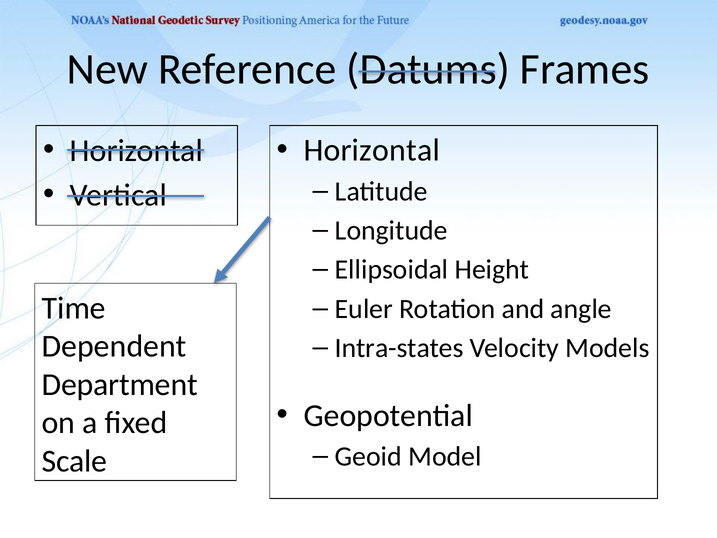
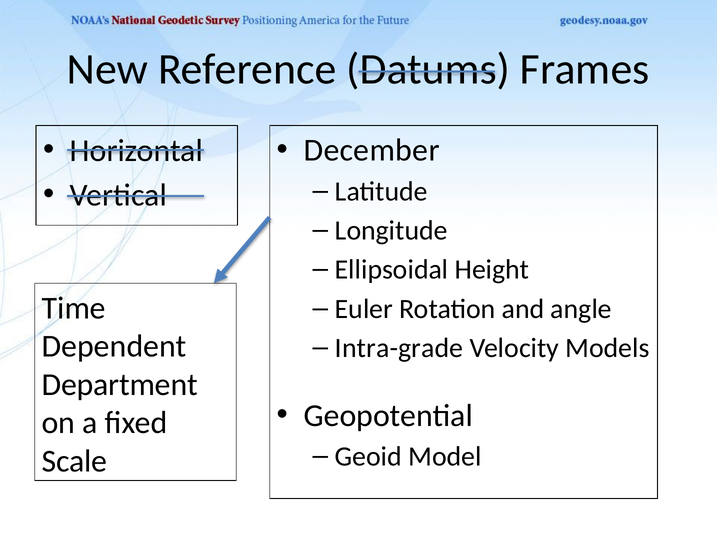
Horizontal: Horizontal -> December (372, 150)
Intra-states: Intra-states -> Intra-grade (399, 348)
